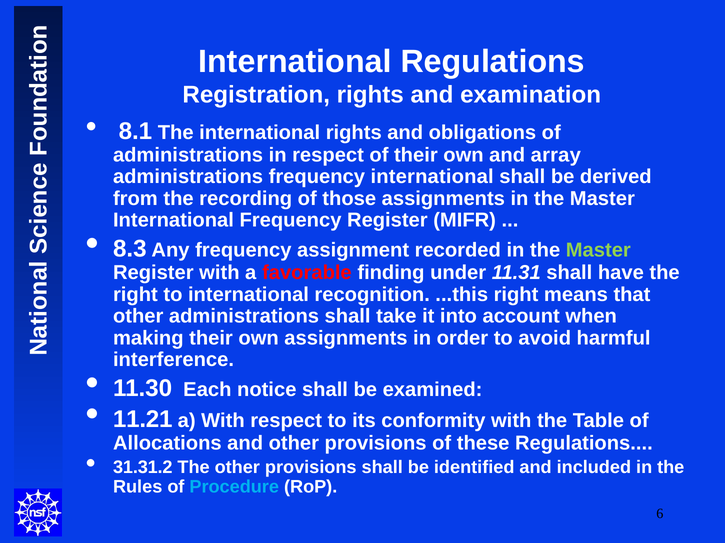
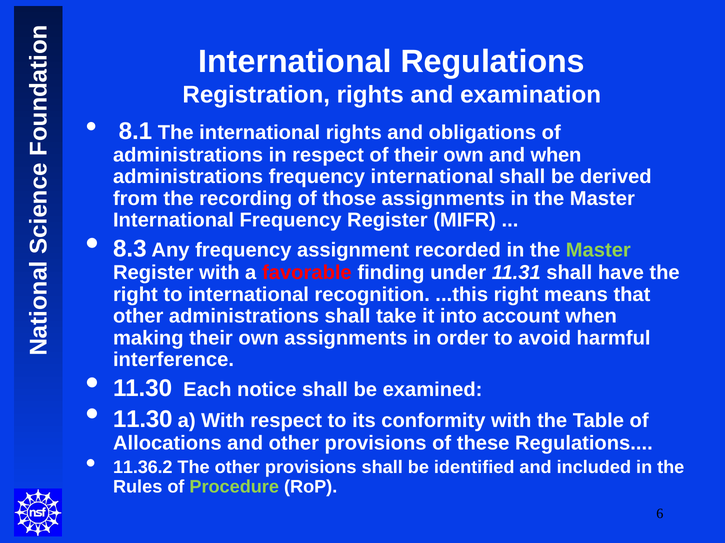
and array: array -> when (556, 155)
11.21: 11.21 -> 11.30 (143, 420)
31.31.2: 31.31.2 -> 11.36.2 (143, 468)
Procedure colour: light blue -> light green (234, 488)
